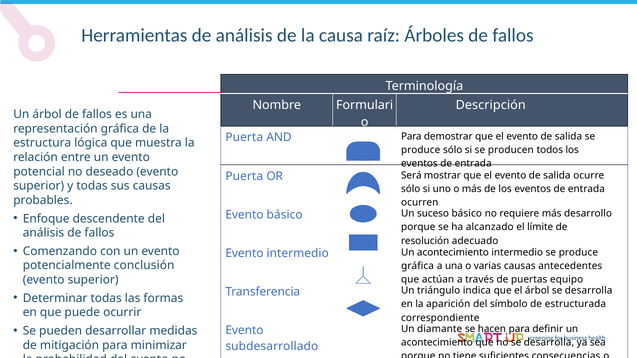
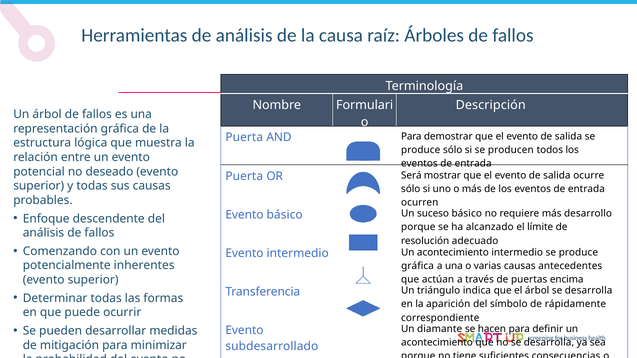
conclusión: conclusión -> inherentes (144, 266)
equipo: equipo -> encima (567, 280)
estructurada: estructurada -> rápidamente (575, 304)
